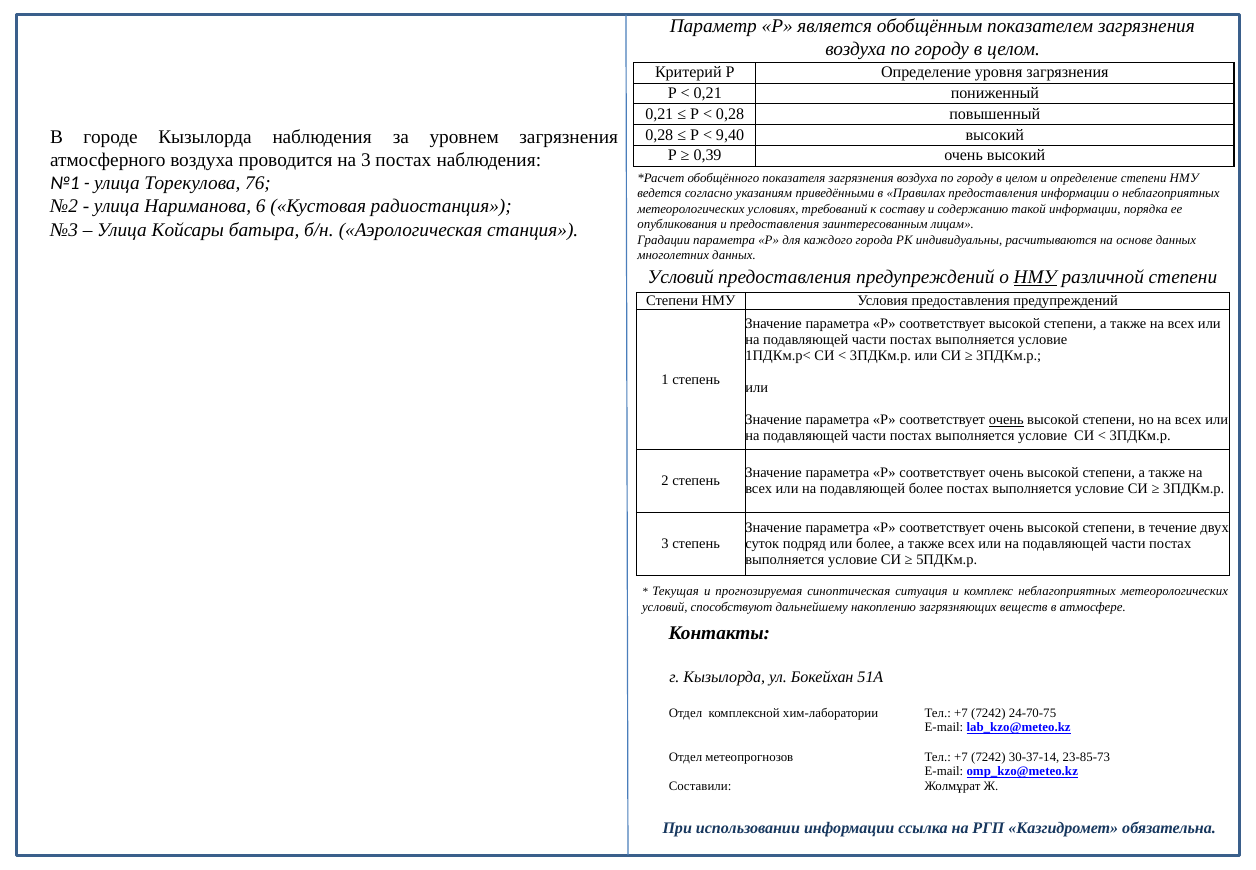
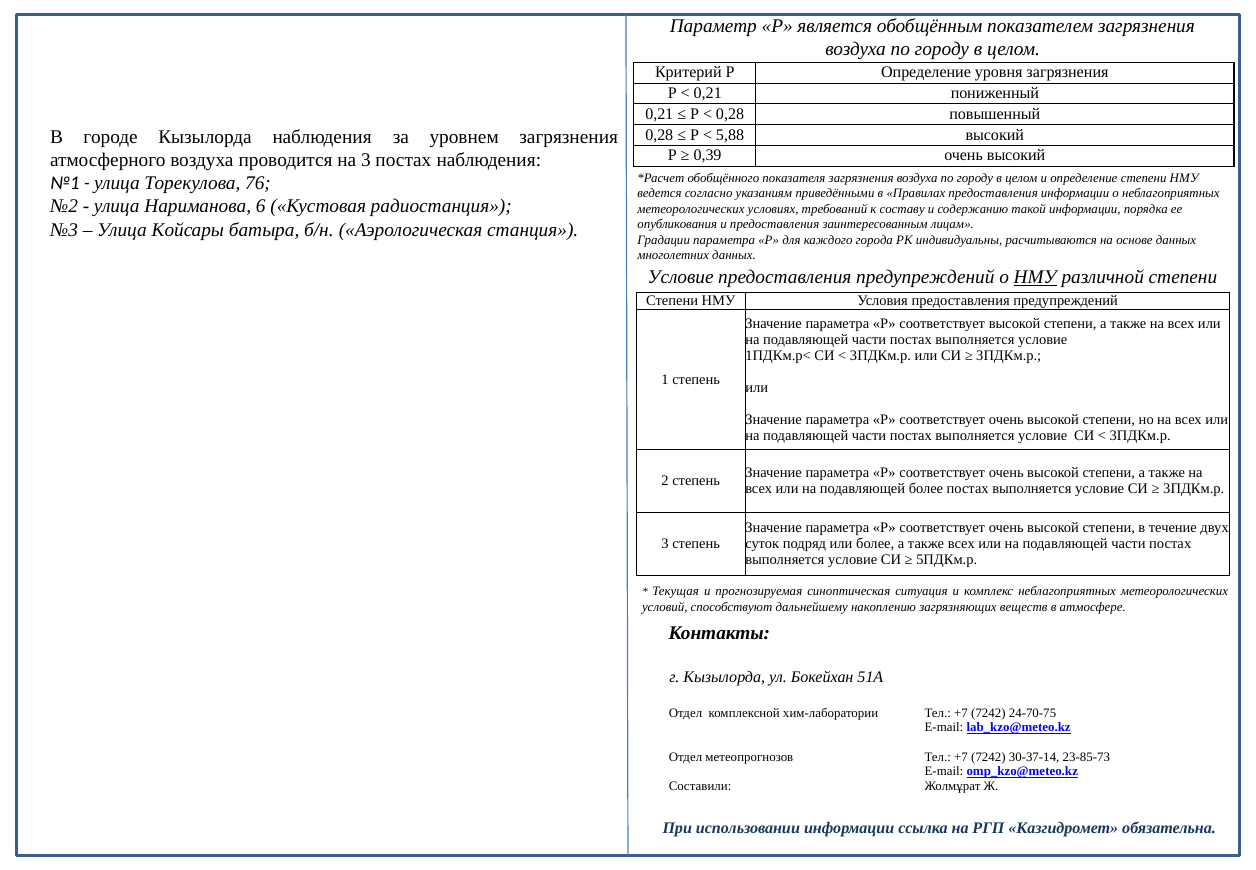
9,40: 9,40 -> 5,88 (730, 135)
Условий: Условий -> Условие (681, 277)
очень underline: present -> none (1006, 420)
